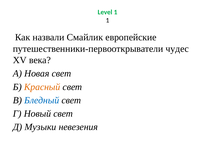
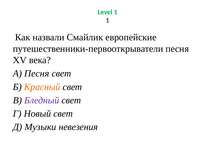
путешественники-первооткрыватели чудес: чудес -> песня (177, 49)
А Новая: Новая -> Песня (37, 74)
Бледный colour: blue -> purple (42, 100)
